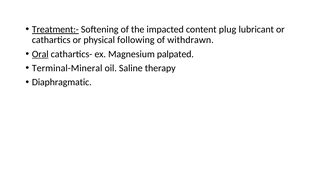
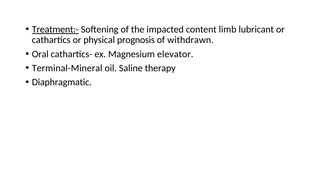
plug: plug -> limb (228, 29)
following: following -> prognosis (136, 40)
Oral underline: present -> none (40, 54)
palpated: palpated -> elevator (175, 54)
